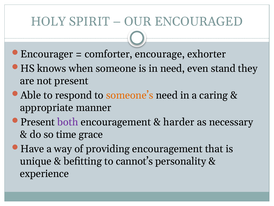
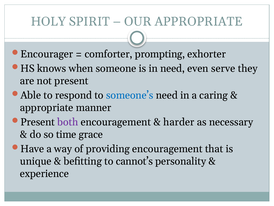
OUR ENCOURAGED: ENCOURAGED -> APPROPRIATE (199, 22)
encourage: encourage -> prompting (160, 54)
stand: stand -> serve (223, 68)
someone’s colour: orange -> blue (130, 95)
